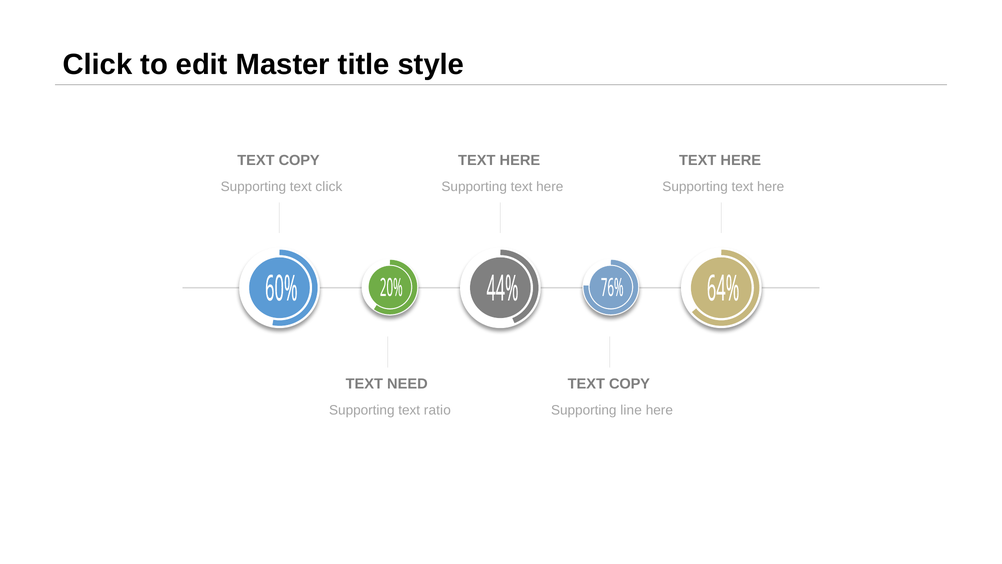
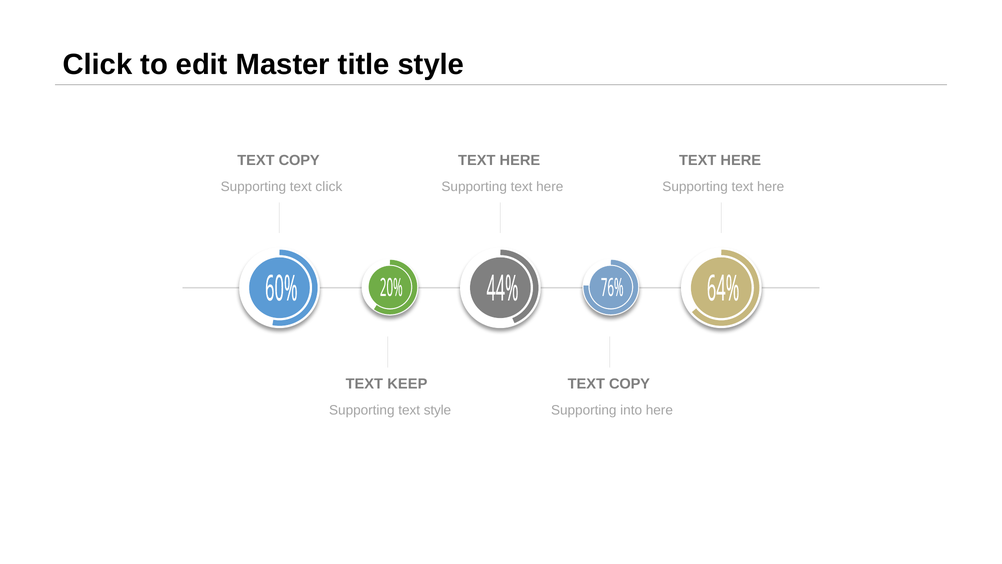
NEED: NEED -> KEEP (407, 383)
text ratio: ratio -> style (437, 410)
line: line -> into (631, 410)
